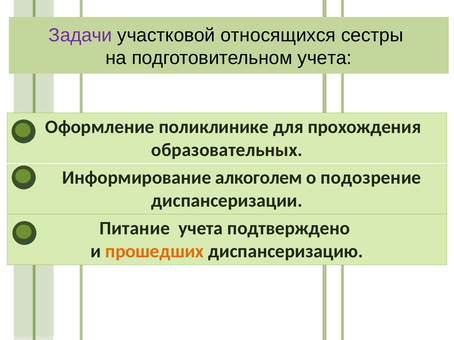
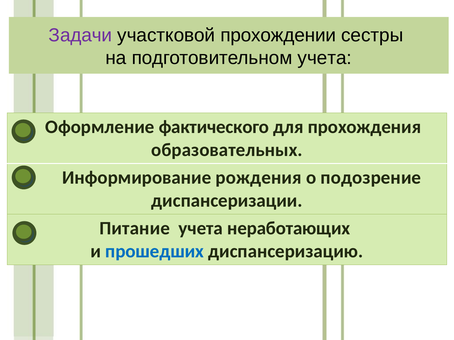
относящихся: относящихся -> прохождении (278, 35)
поликлинике: поликлинике -> фактического (214, 127)
алкоголем: алкоголем -> рождения (259, 178)
подтверждено: подтверждено -> неработающих (289, 229)
прошедших colour: orange -> blue (155, 252)
